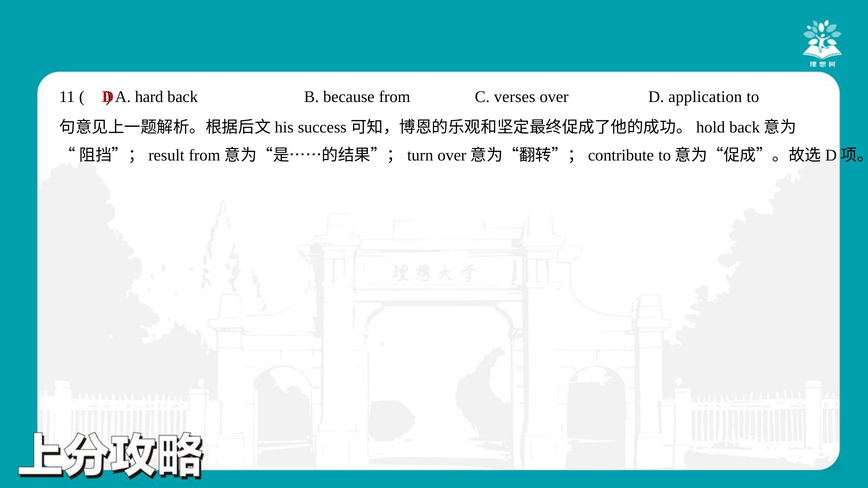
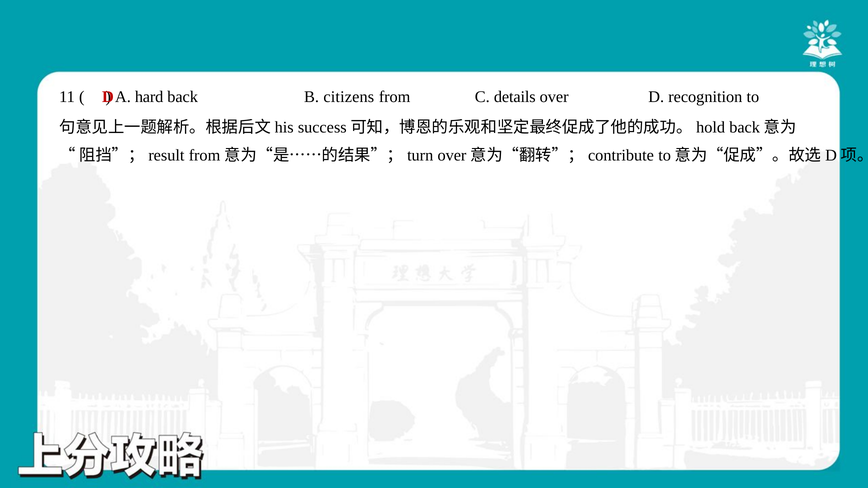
because: because -> citizens (349, 97)
verses: verses -> details (515, 97)
application: application -> recognition (705, 97)
